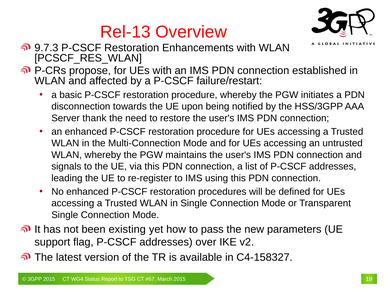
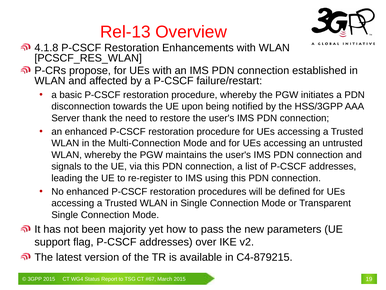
9.7.3: 9.7.3 -> 4.1.8 (46, 48)
existing: existing -> majority (127, 229)
C4-158327: C4-158327 -> C4-879215 (265, 257)
